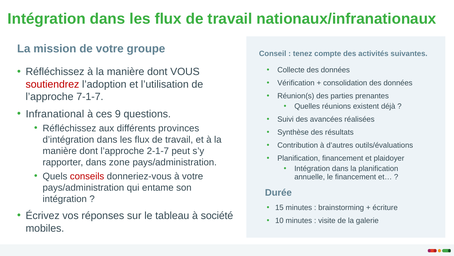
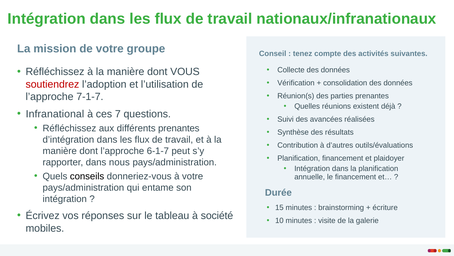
9: 9 -> 7 (118, 114)
différents provinces: provinces -> prenantes (179, 128)
2-1-7: 2-1-7 -> 6-1-7 (158, 151)
zone: zone -> nous (119, 162)
conseils colour: red -> black (87, 176)
